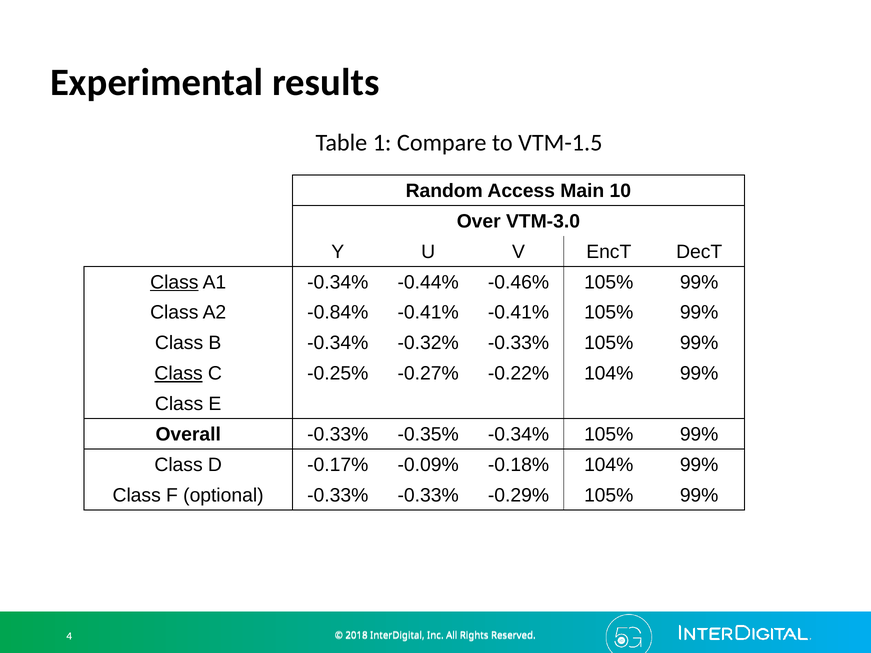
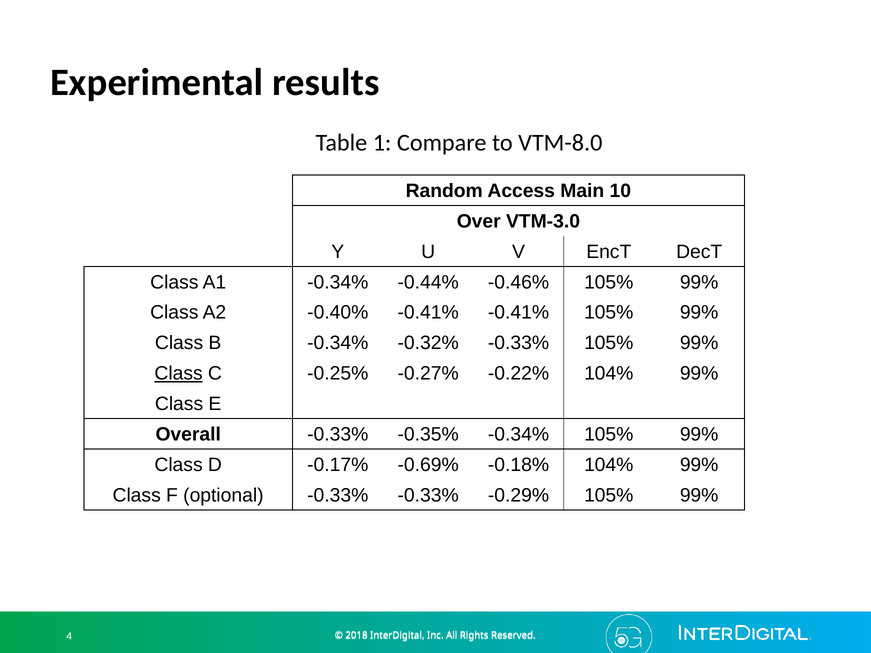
VTM-1.5: VTM-1.5 -> VTM-8.0 (560, 143)
Class underline: present -> none (174, 282)
-0.84%: -0.84% -> -0.40% (338, 313)
-0.09%: -0.09% -> -0.69% (428, 465)
